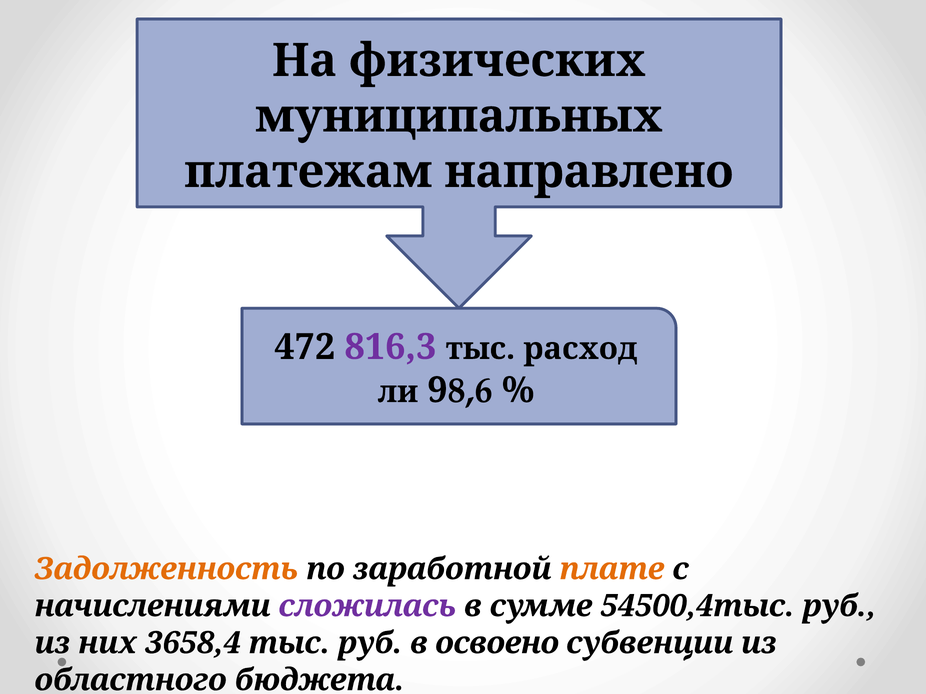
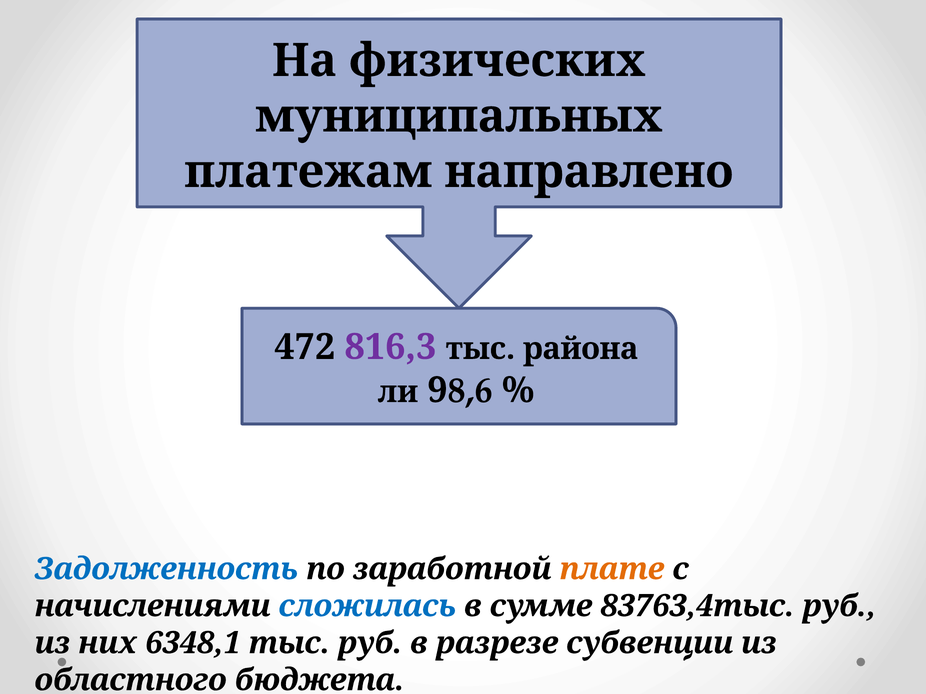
расход: расход -> района (581, 349)
Задолженность colour: orange -> blue (166, 569)
сложилась colour: purple -> blue (367, 606)
54500,4тыс: 54500,4тыс -> 83763,4тыс (697, 606)
3658,4: 3658,4 -> 6348,1 (193, 643)
освоено: освоено -> разрезе (497, 643)
